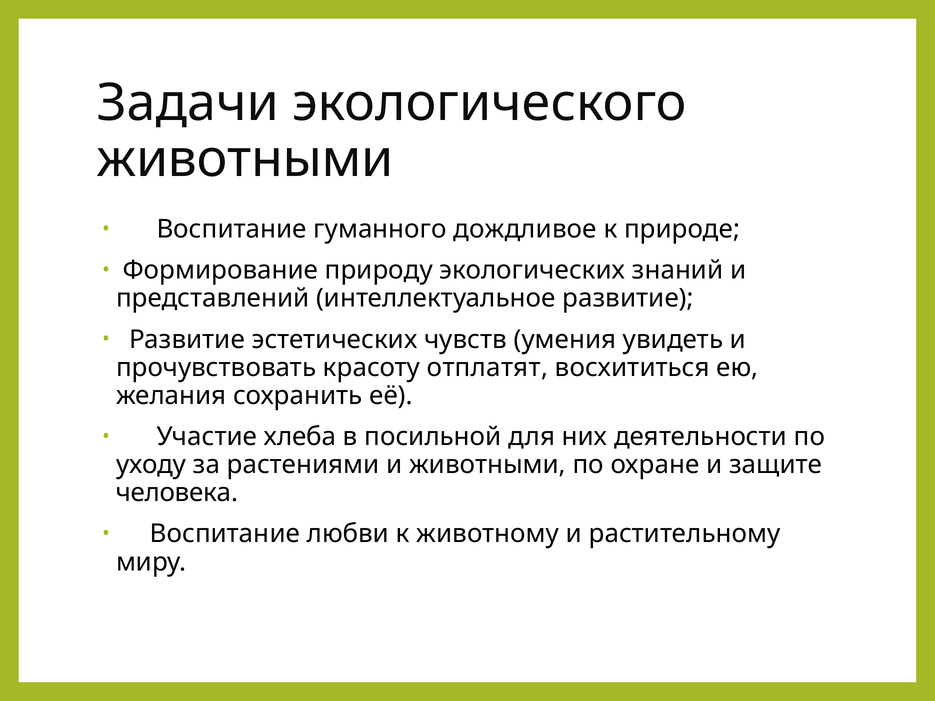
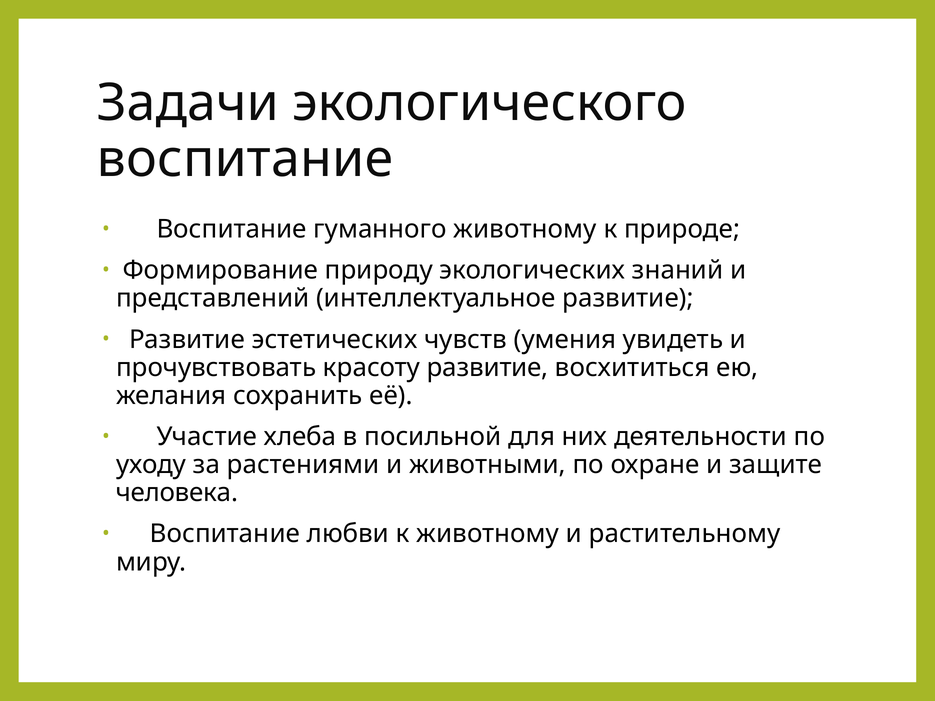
животными: животными -> воспитание (245, 159)
гуманного дождливое: дождливое -> животному (525, 229)
красоту отплатят: отплатят -> развитие (488, 368)
